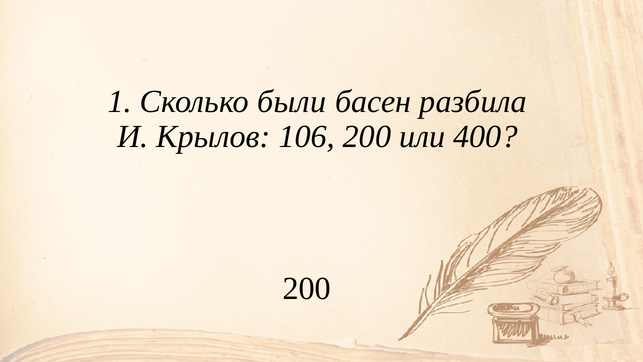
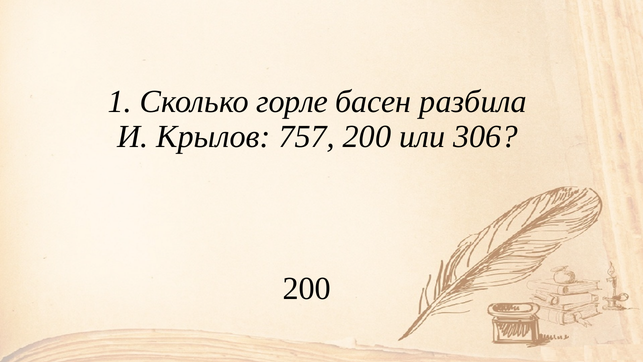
были: были -> горле (292, 102)
106: 106 -> 757 (307, 136)
400: 400 -> 306 (485, 136)
